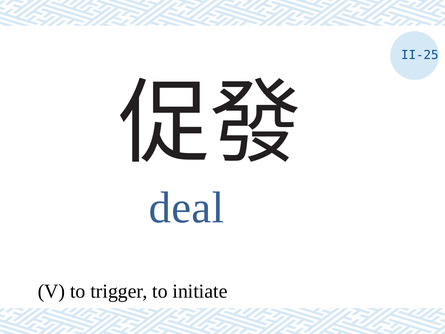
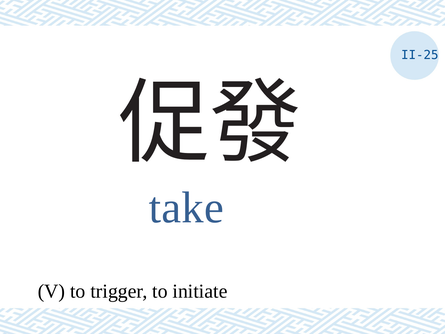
deal: deal -> take (186, 208)
